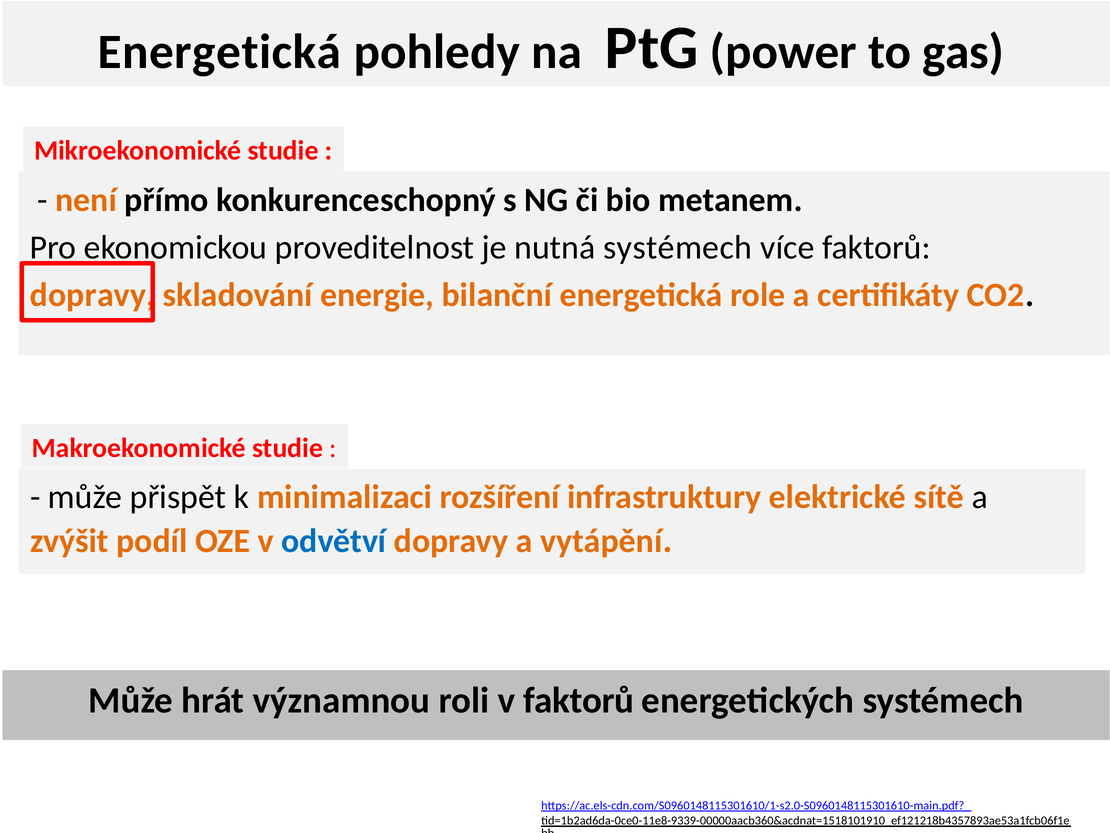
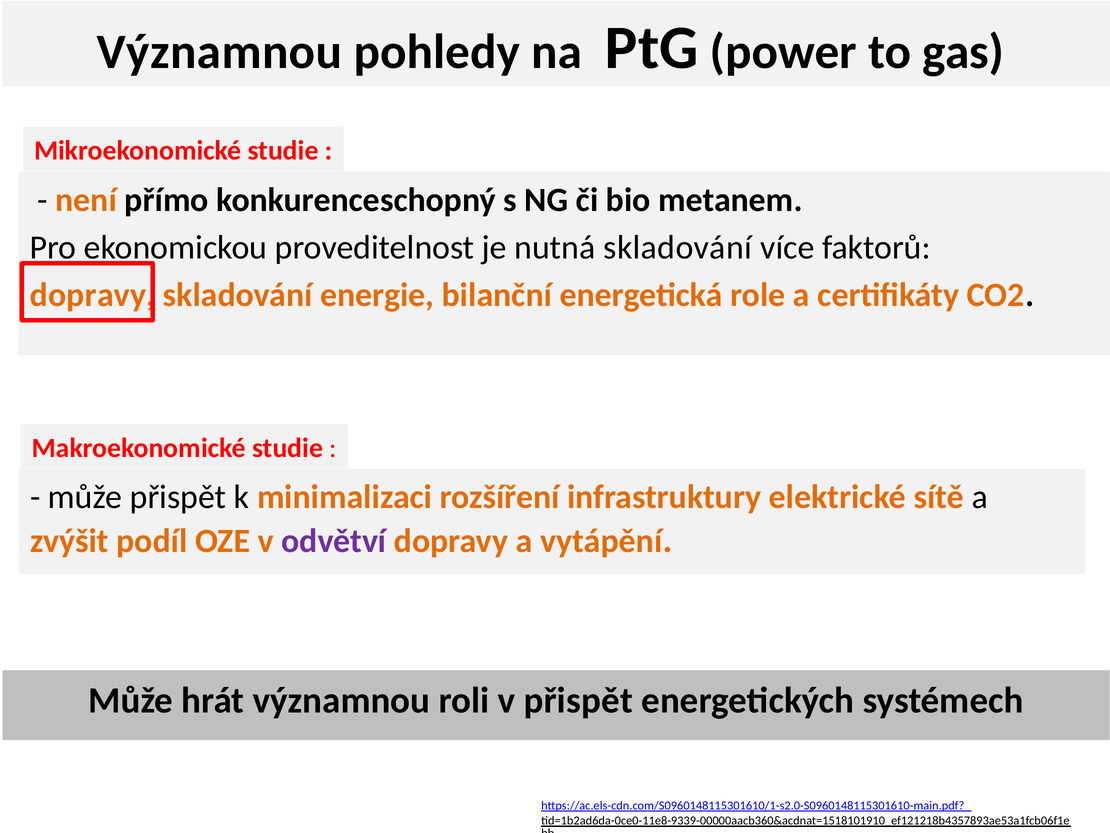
Energetická: Energetická -> Významnou (220, 52)
nutná systémech: systémech -> skladování (678, 247)
odvětví colour: blue -> purple (334, 541)
v faktorů: faktorů -> přispět (578, 700)
